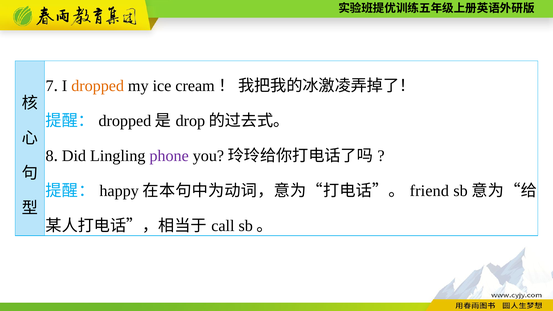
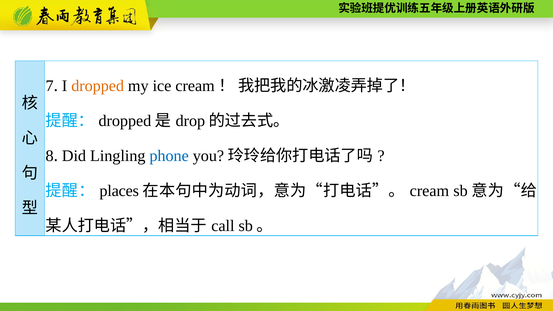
phone colour: purple -> blue (169, 156)
happy: happy -> places (119, 191)
friend: friend -> cream (429, 191)
